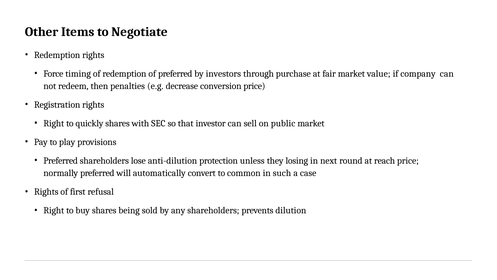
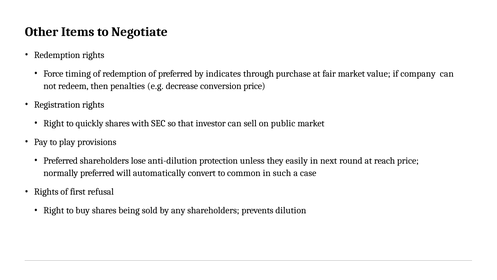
investors: investors -> indicates (223, 73)
losing: losing -> easily (297, 160)
